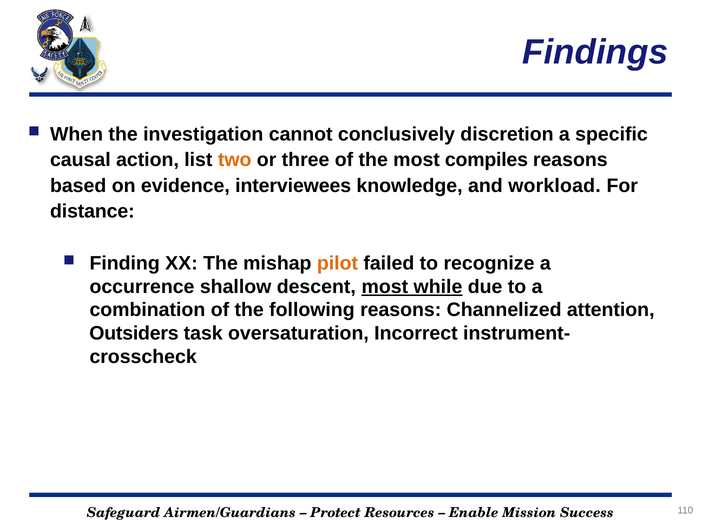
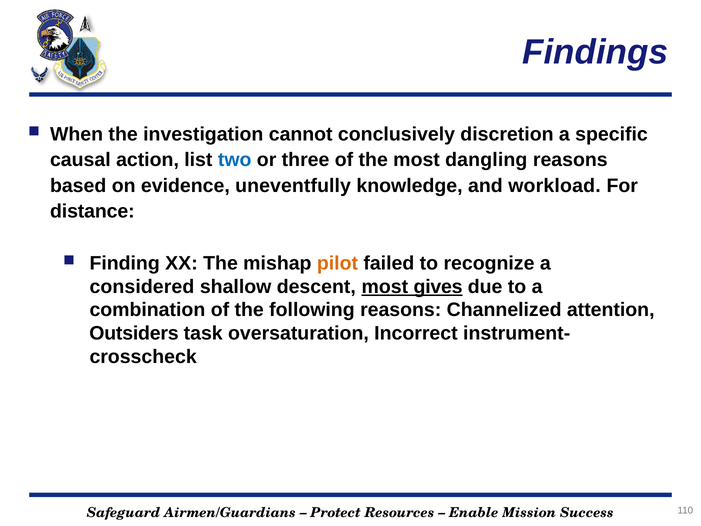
two colour: orange -> blue (235, 160)
compiles: compiles -> dangling (486, 160)
interviewees: interviewees -> uneventfully (293, 186)
occurrence: occurrence -> considered (142, 287)
while: while -> gives (438, 287)
